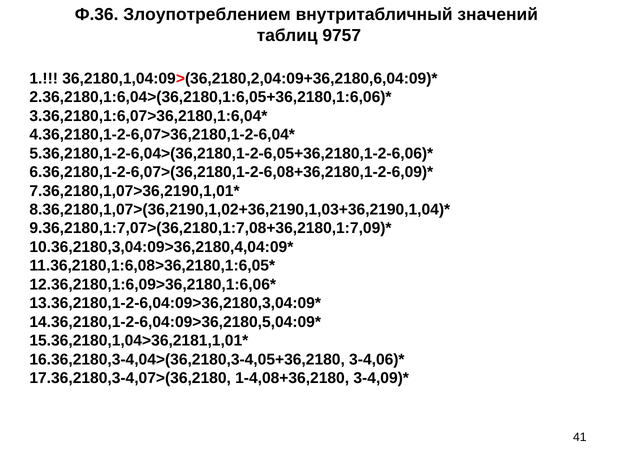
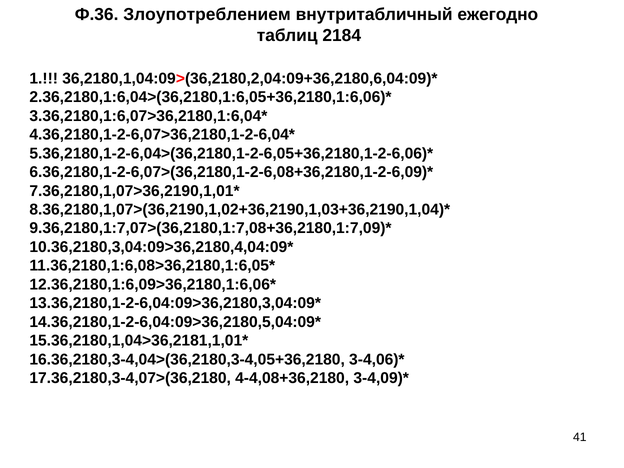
значений: значений -> ежегодно (498, 15)
9757: 9757 -> 2184 (342, 35)
1-4,08+36,2180: 1-4,08+36,2180 -> 4-4,08+36,2180 (292, 378)
